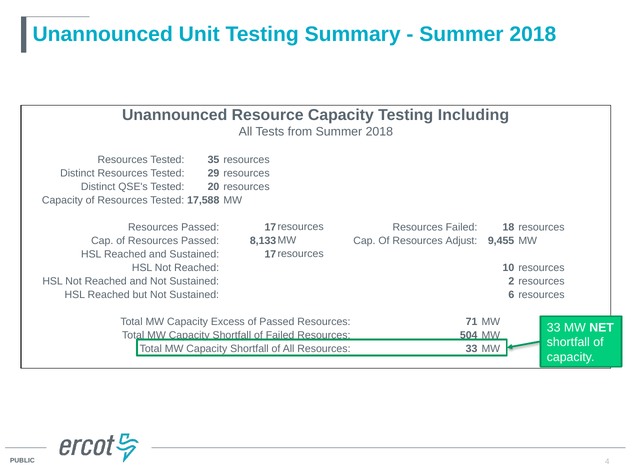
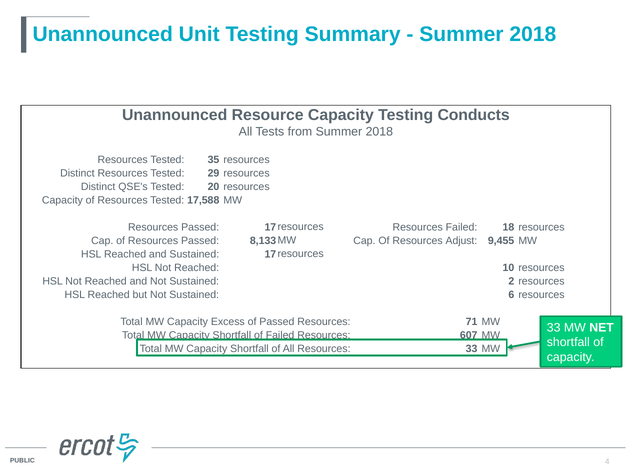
Including: Including -> Conducts (474, 115)
504: 504 -> 607 (469, 335)
